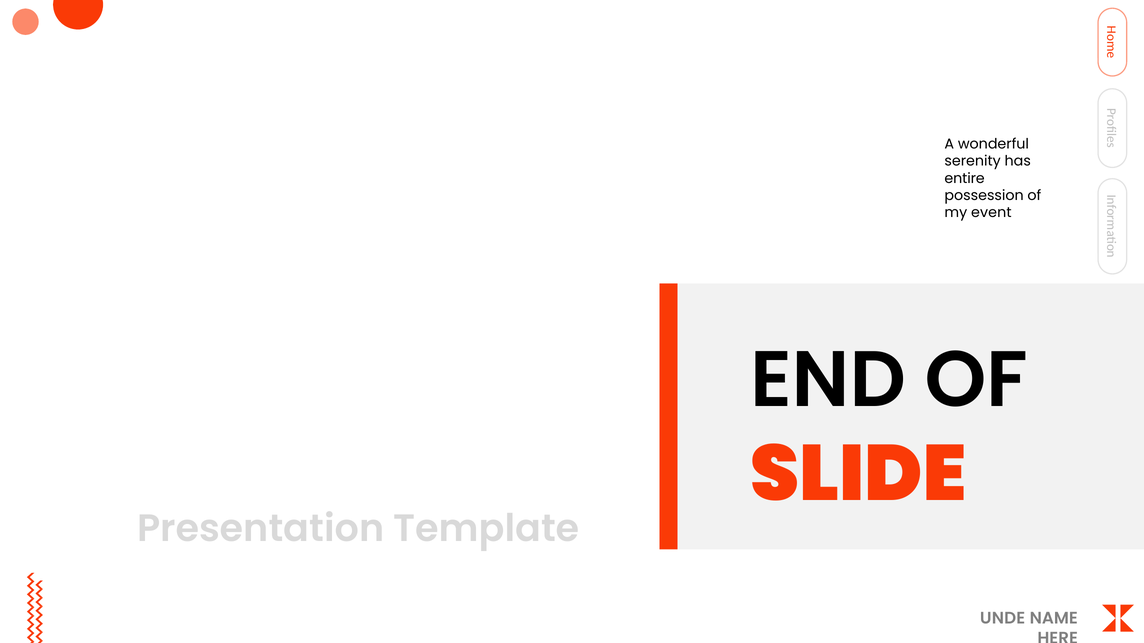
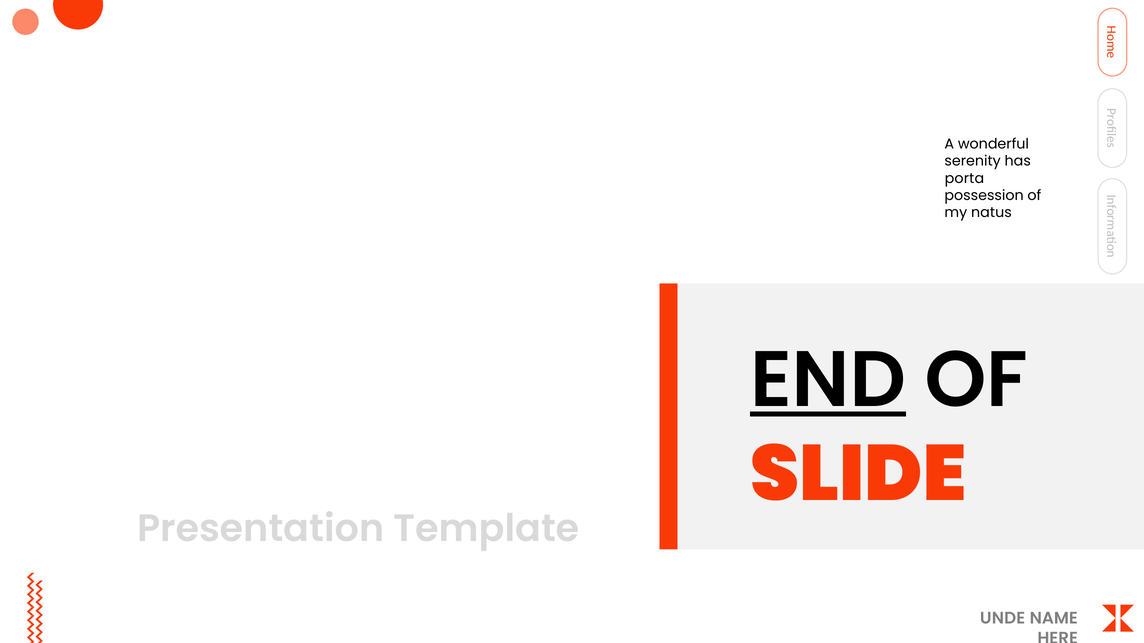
entire: entire -> porta (964, 178)
event: event -> natus (991, 213)
END underline: none -> present (828, 381)
